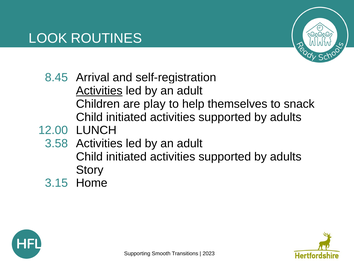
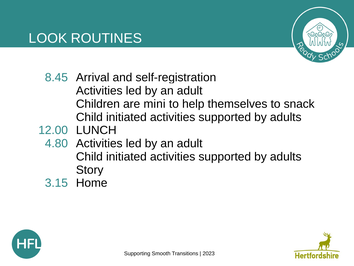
Activities underline: present -> none (99, 91)
play: play -> mini (155, 104)
3.58: 3.58 -> 4.80 (56, 143)
